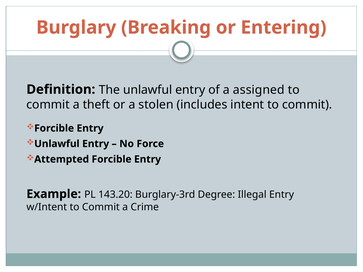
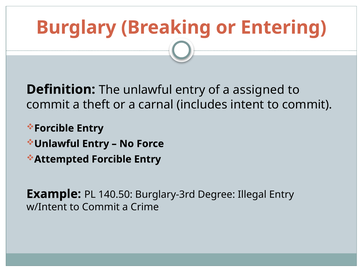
stolen: stolen -> carnal (156, 105)
143.20: 143.20 -> 140.50 (115, 195)
